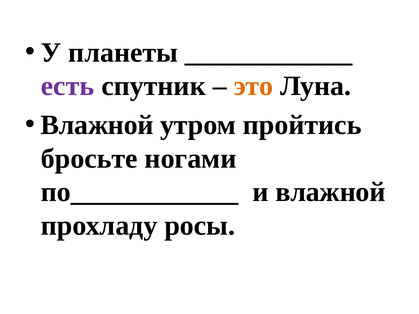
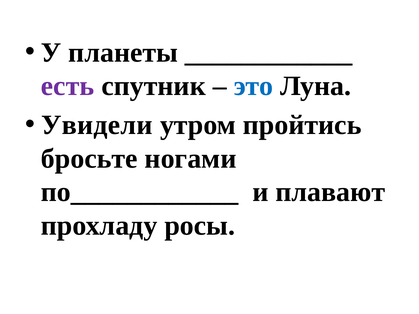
это colour: orange -> blue (253, 86)
Влажной: Влажной -> Увидели (97, 125)
и влажной: влажной -> плавают (330, 192)
